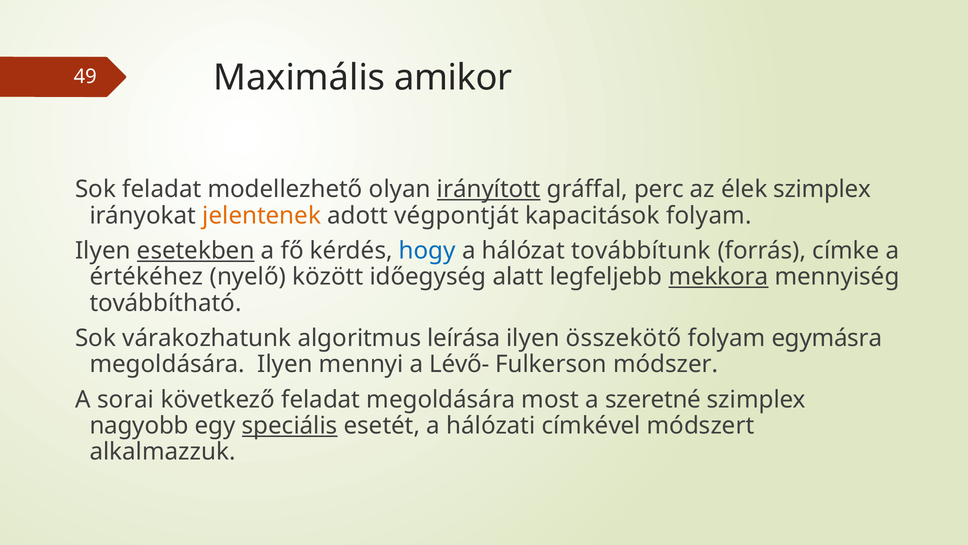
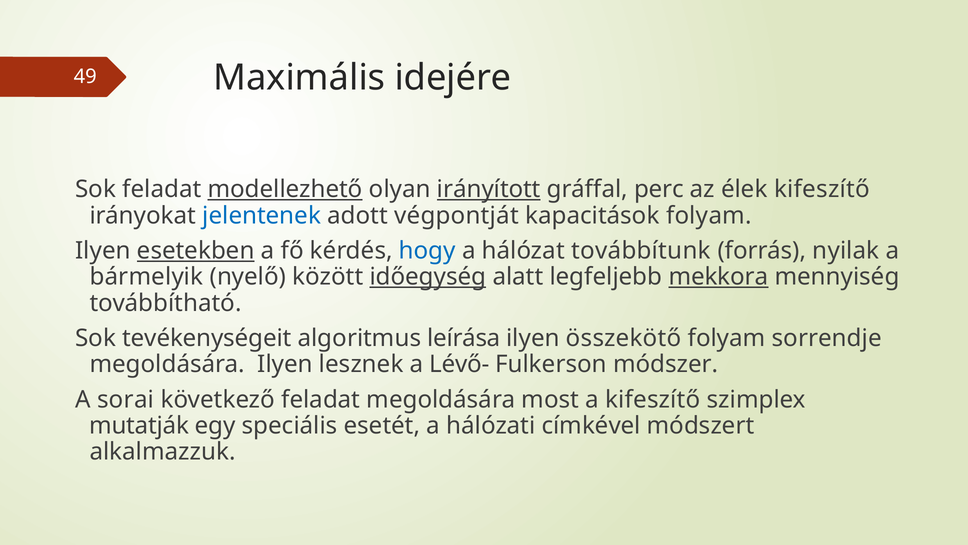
amikor: amikor -> idejére (453, 78)
modellezhető underline: none -> present (285, 189)
élek szimplex: szimplex -> kifeszítő (822, 189)
jelentenek colour: orange -> blue (262, 215)
címke: címke -> nyilak (846, 251)
értékéhez: értékéhez -> bármelyik (146, 277)
időegység underline: none -> present (428, 277)
várakozhatunk: várakozhatunk -> tevékenységeit (207, 338)
egymásra: egymásra -> sorrendje (827, 338)
mennyi: mennyi -> lesznek (361, 364)
a szeretné: szeretné -> kifeszítő (653, 399)
nagyobb: nagyobb -> mutatják (139, 425)
speciális underline: present -> none (290, 425)
